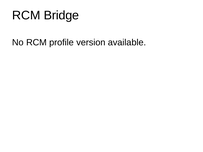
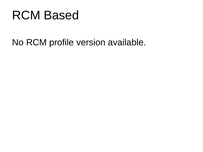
Bridge: Bridge -> Based (61, 15)
